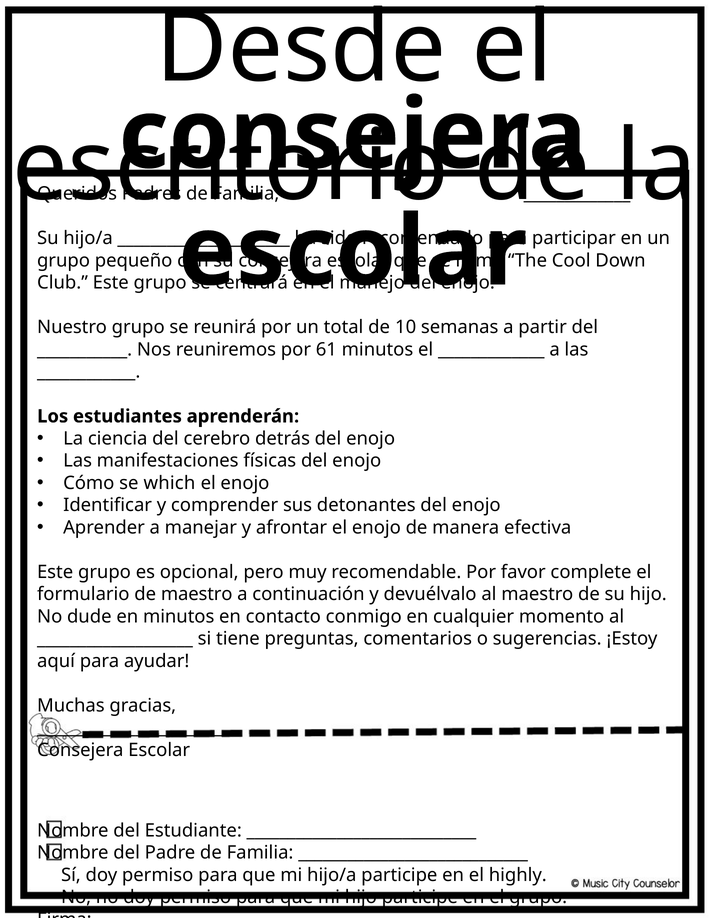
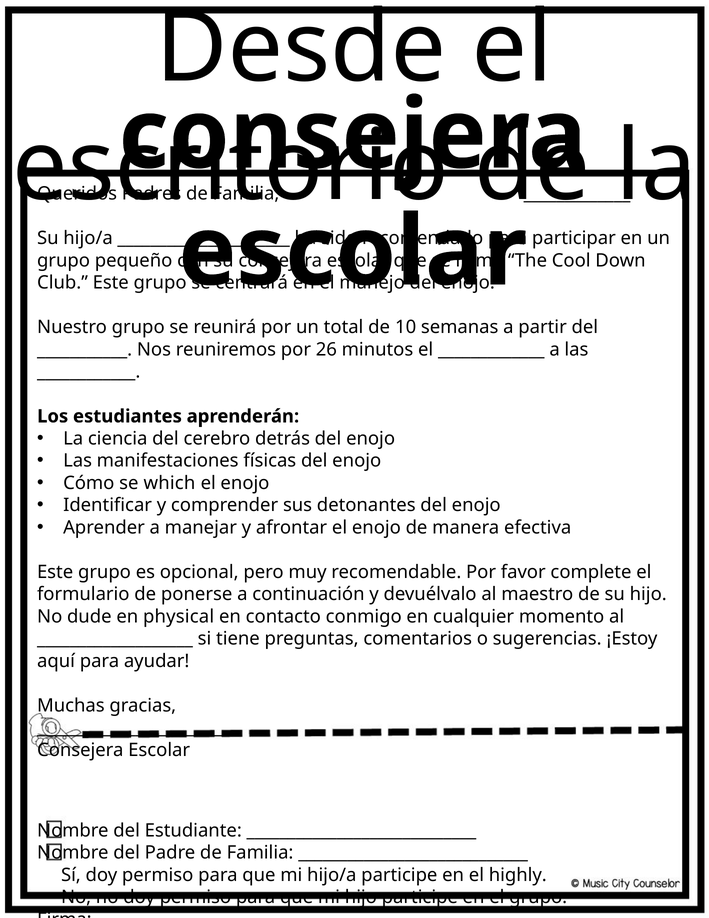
61: 61 -> 26 (326, 349)
de maestro: maestro -> ponerse (197, 594)
en minutos: minutos -> physical (179, 616)
